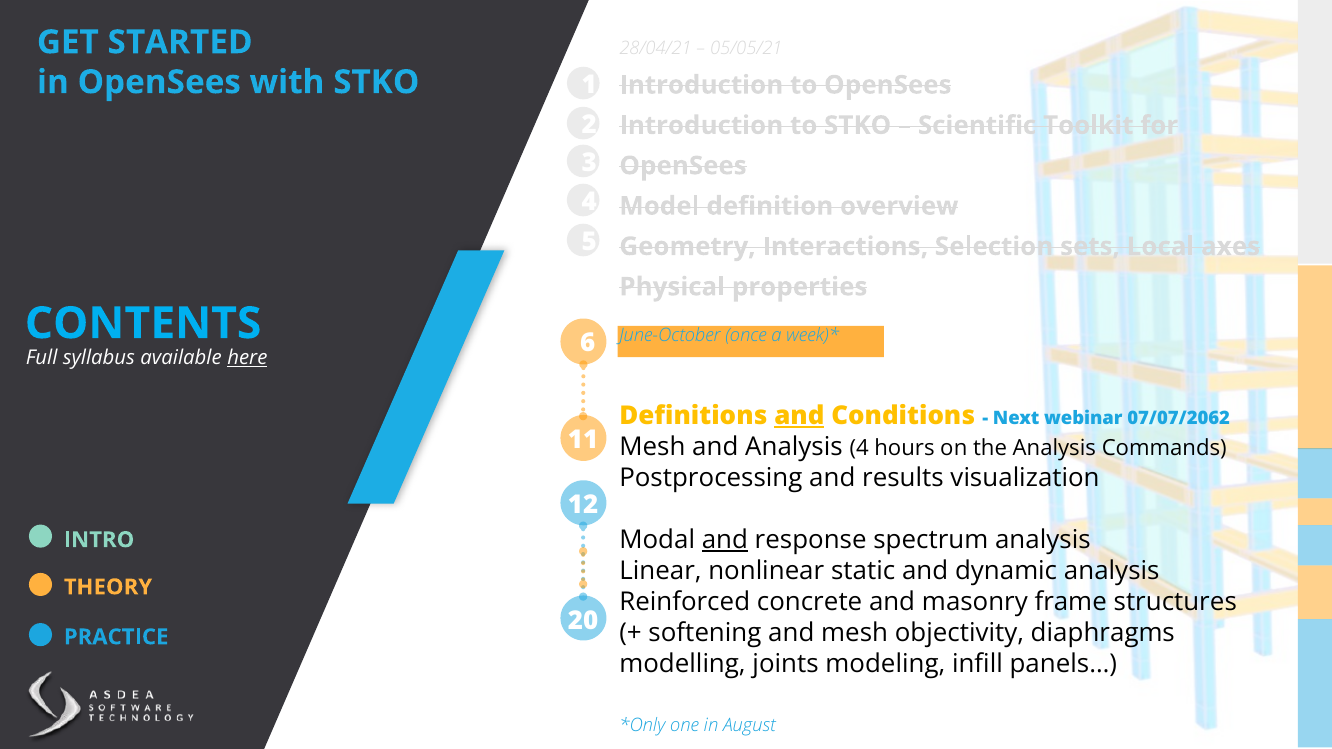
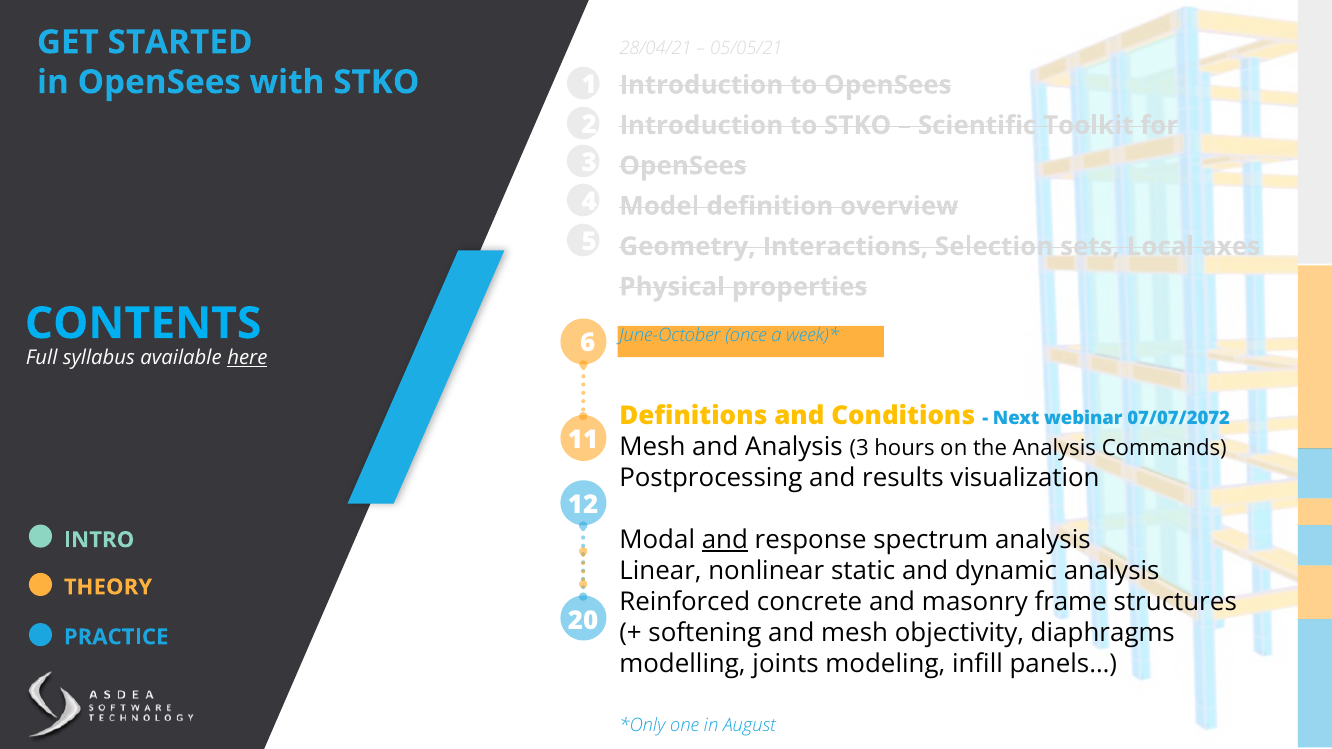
and underline: present -> none (799, 416)
07/07/2062: 07/07/2062 -> 07/07/2072 (1179, 418)
Analysis 4: 4 -> 3 (859, 448)
